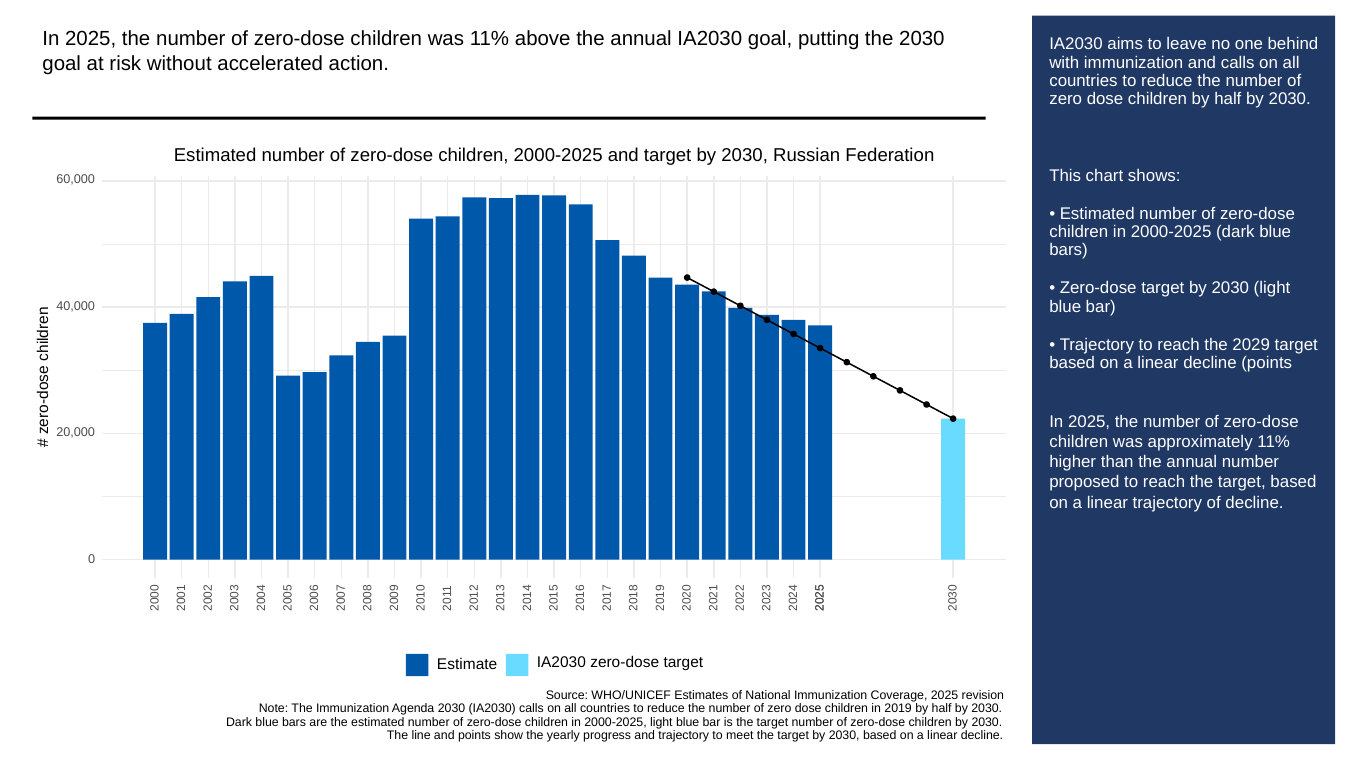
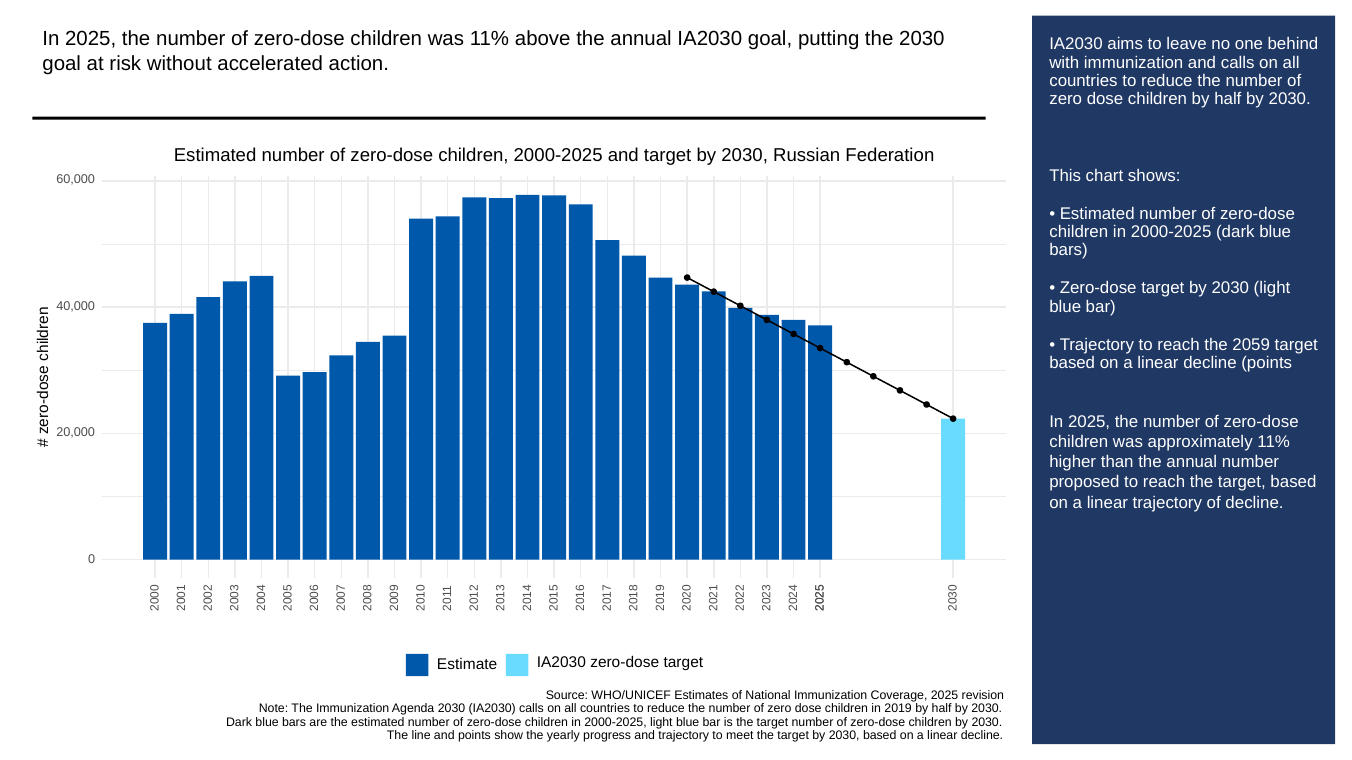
2029: 2029 -> 2059 (1251, 345)
